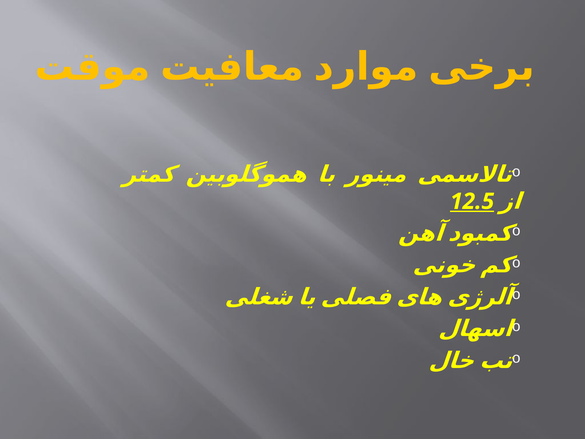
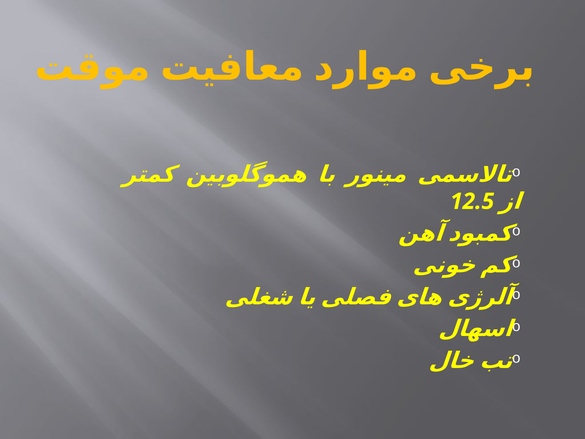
12.5 underline: present -> none (472, 201)
